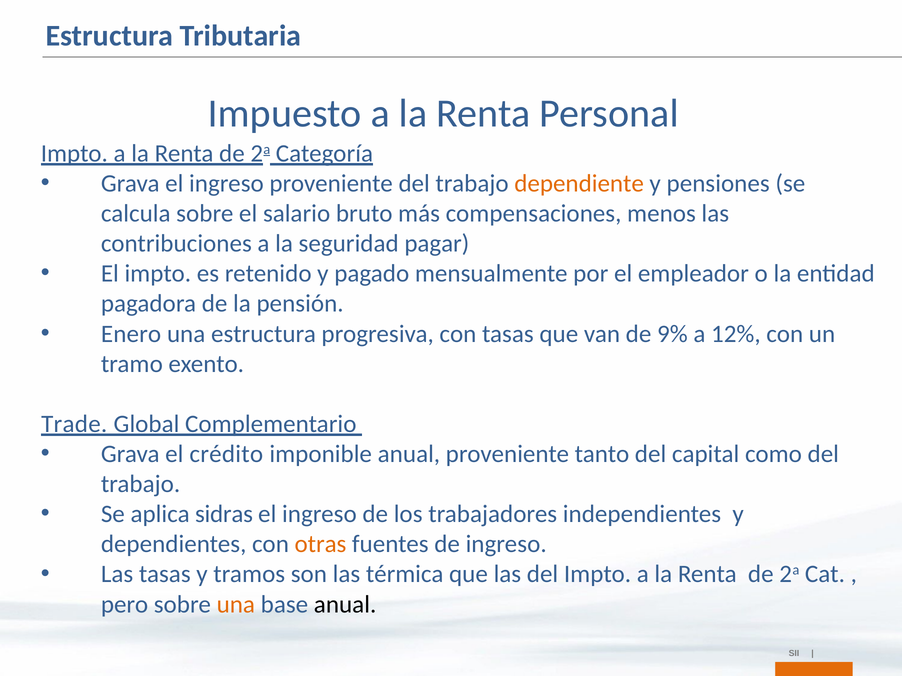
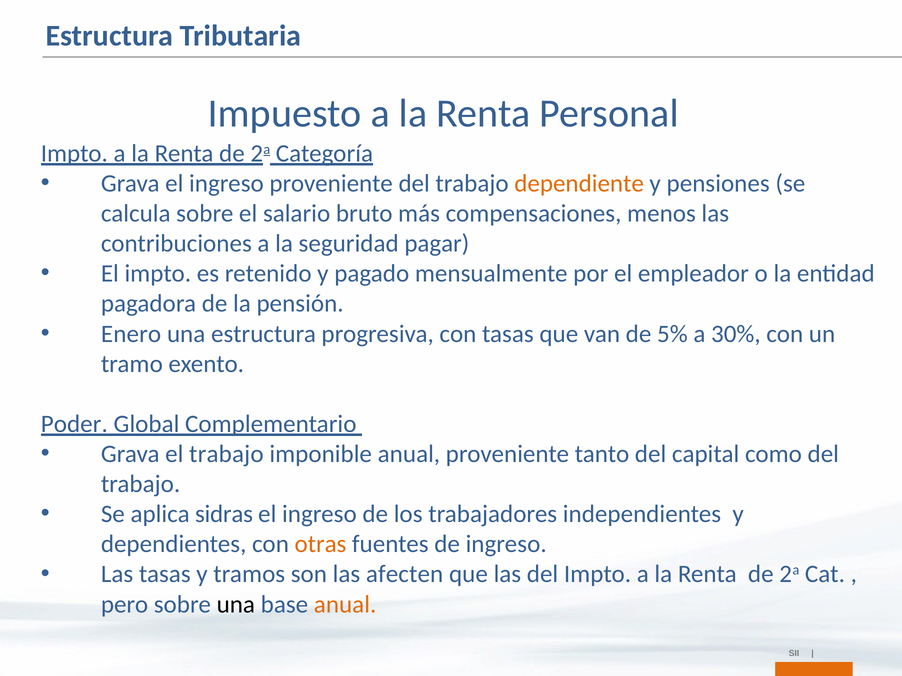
9%: 9% -> 5% (672, 334)
12%: 12% -> 30% (736, 334)
Trade: Trade -> Poder (74, 424)
el crédito: crédito -> trabajo (226, 454)
térmica: térmica -> afecten (405, 575)
una colour: orange -> black (236, 605)
anual colour: black -> orange (345, 605)
